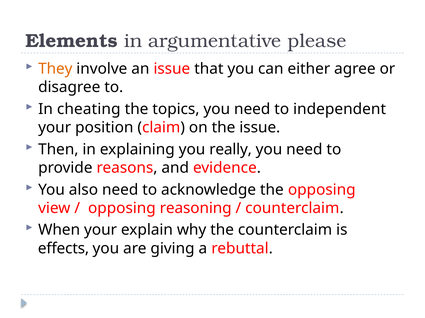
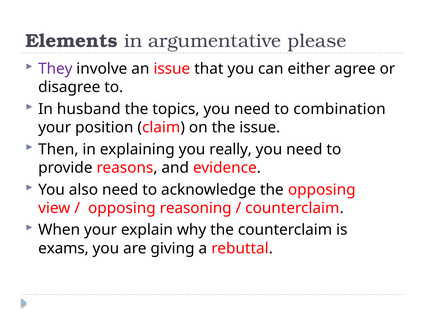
They colour: orange -> purple (55, 69)
cheating: cheating -> husband (89, 109)
independent: independent -> combination (340, 109)
effects: effects -> exams (63, 249)
